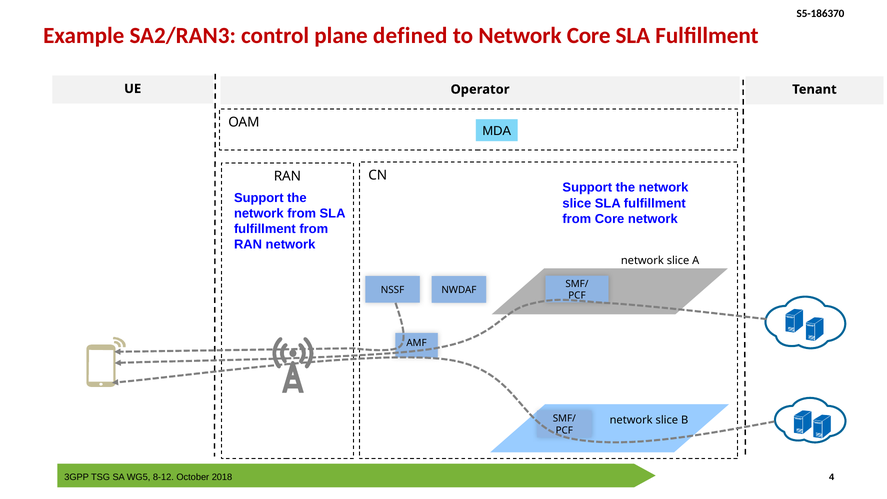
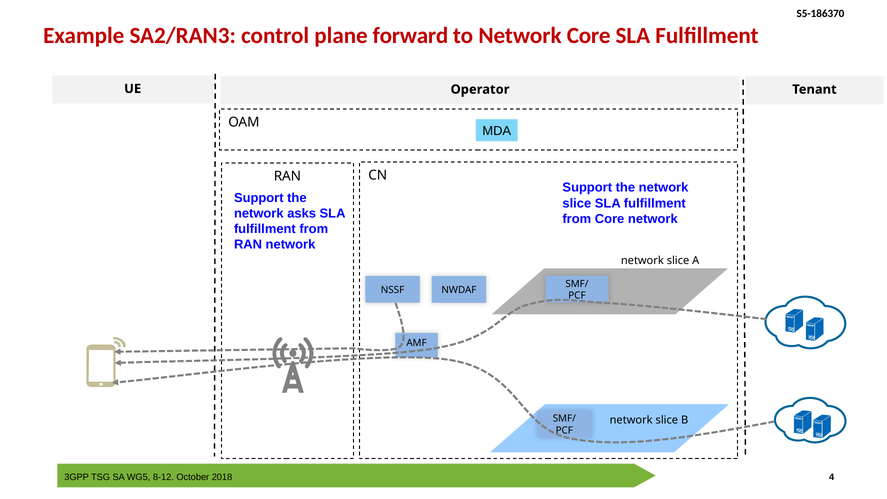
defined: defined -> forward (410, 35)
network from: from -> asks (302, 213)
